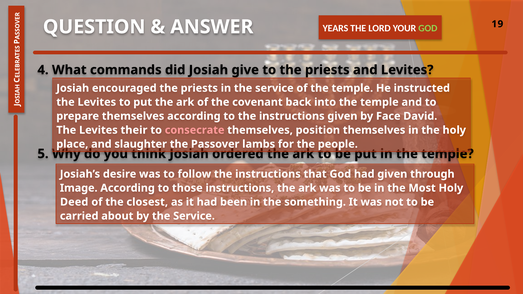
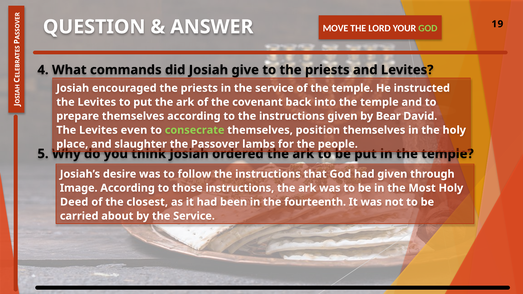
YEARS: YEARS -> MOVE (335, 28)
Face: Face -> Bear (388, 116)
their: their -> even (134, 130)
consecrate colour: pink -> light green (195, 130)
something: something -> fourteenth (315, 202)
